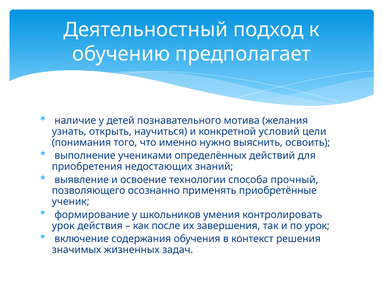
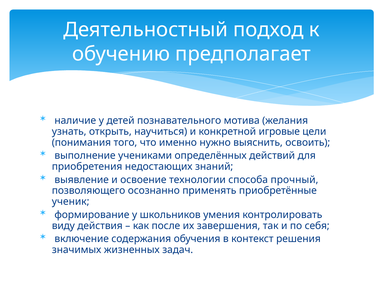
условий: условий -> игровые (279, 132)
урок: урок -> виду (63, 226)
по урок: урок -> себя (317, 226)
